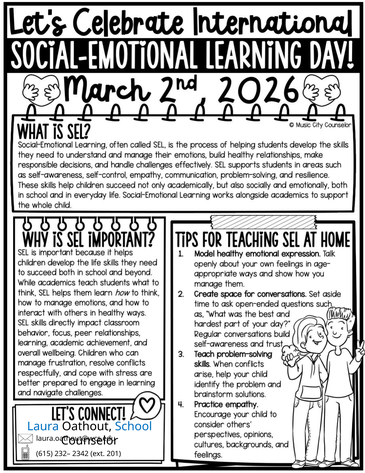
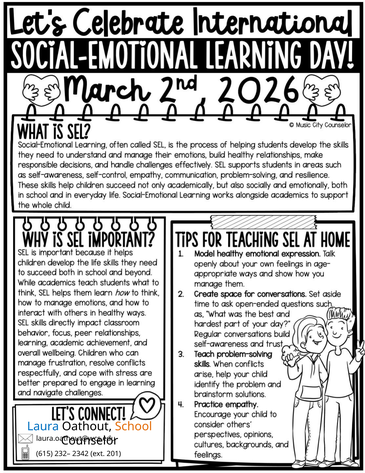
School colour: blue -> orange (134, 426)
